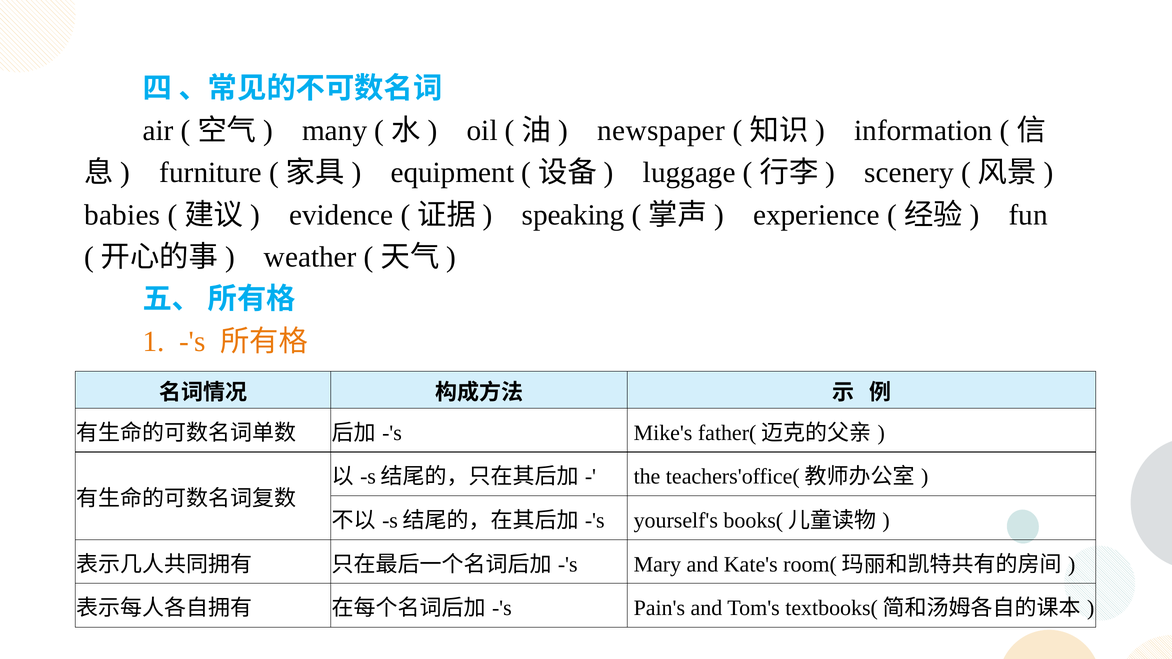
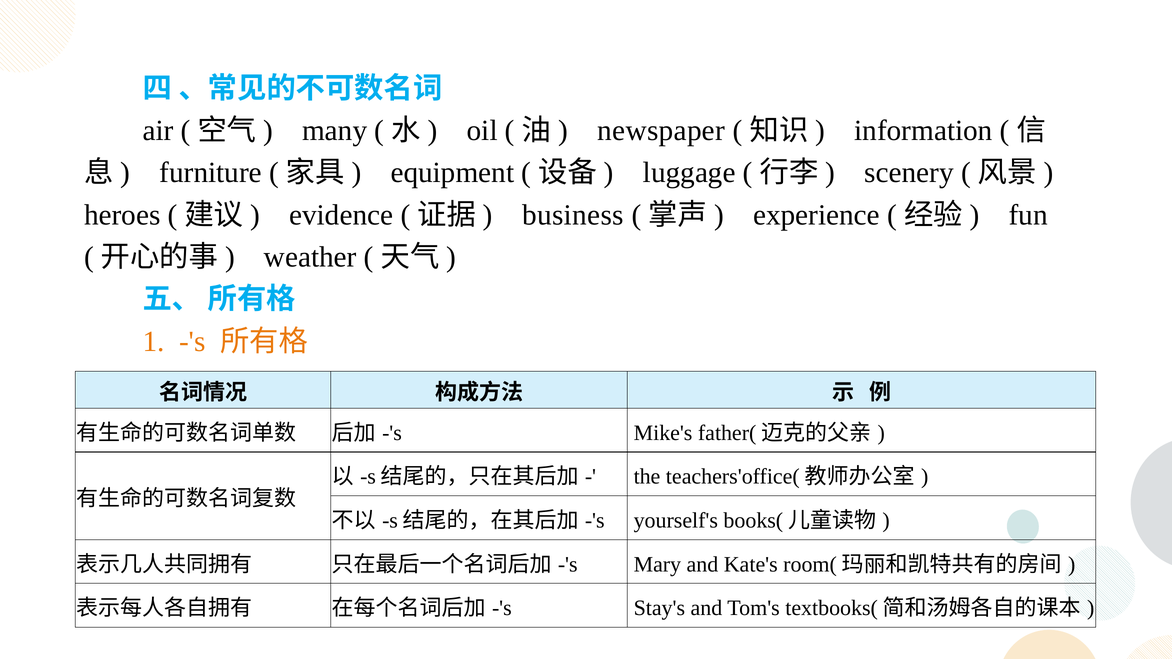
babies: babies -> heroes (122, 215)
speaking: speaking -> business (573, 215)
Pain's: Pain's -> Stay's (659, 608)
